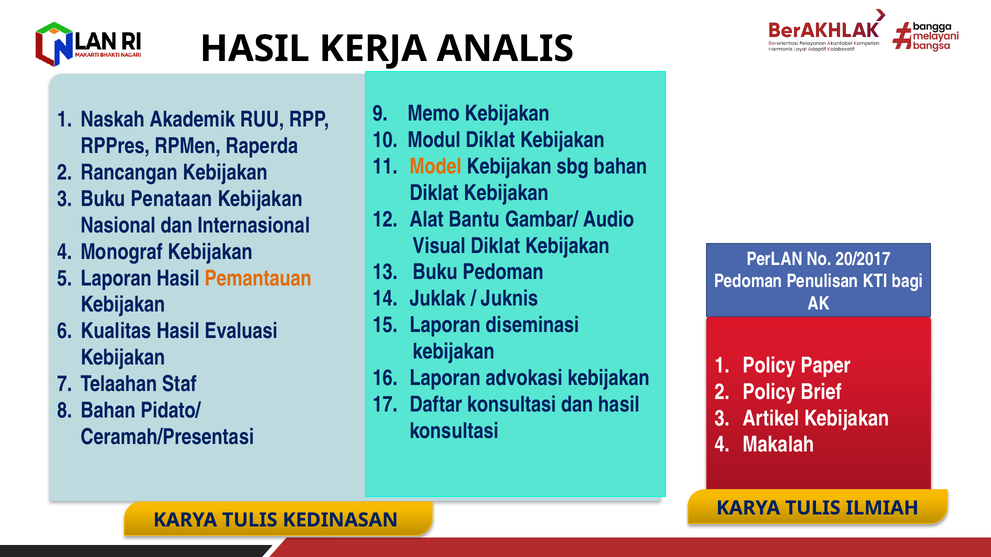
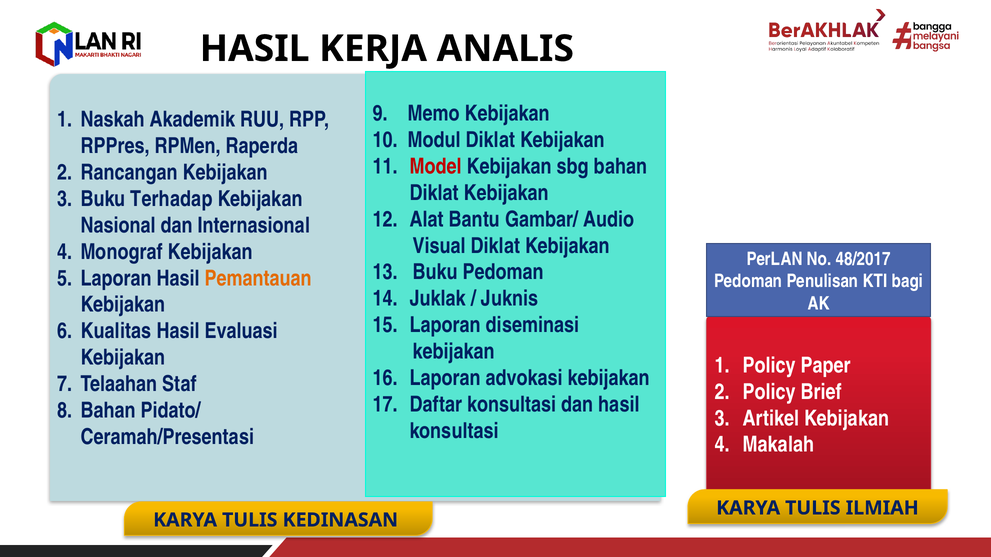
Model colour: orange -> red (436, 167)
Penataan: Penataan -> Terhadap (172, 199)
20/2017: 20/2017 -> 48/2017 (863, 259)
